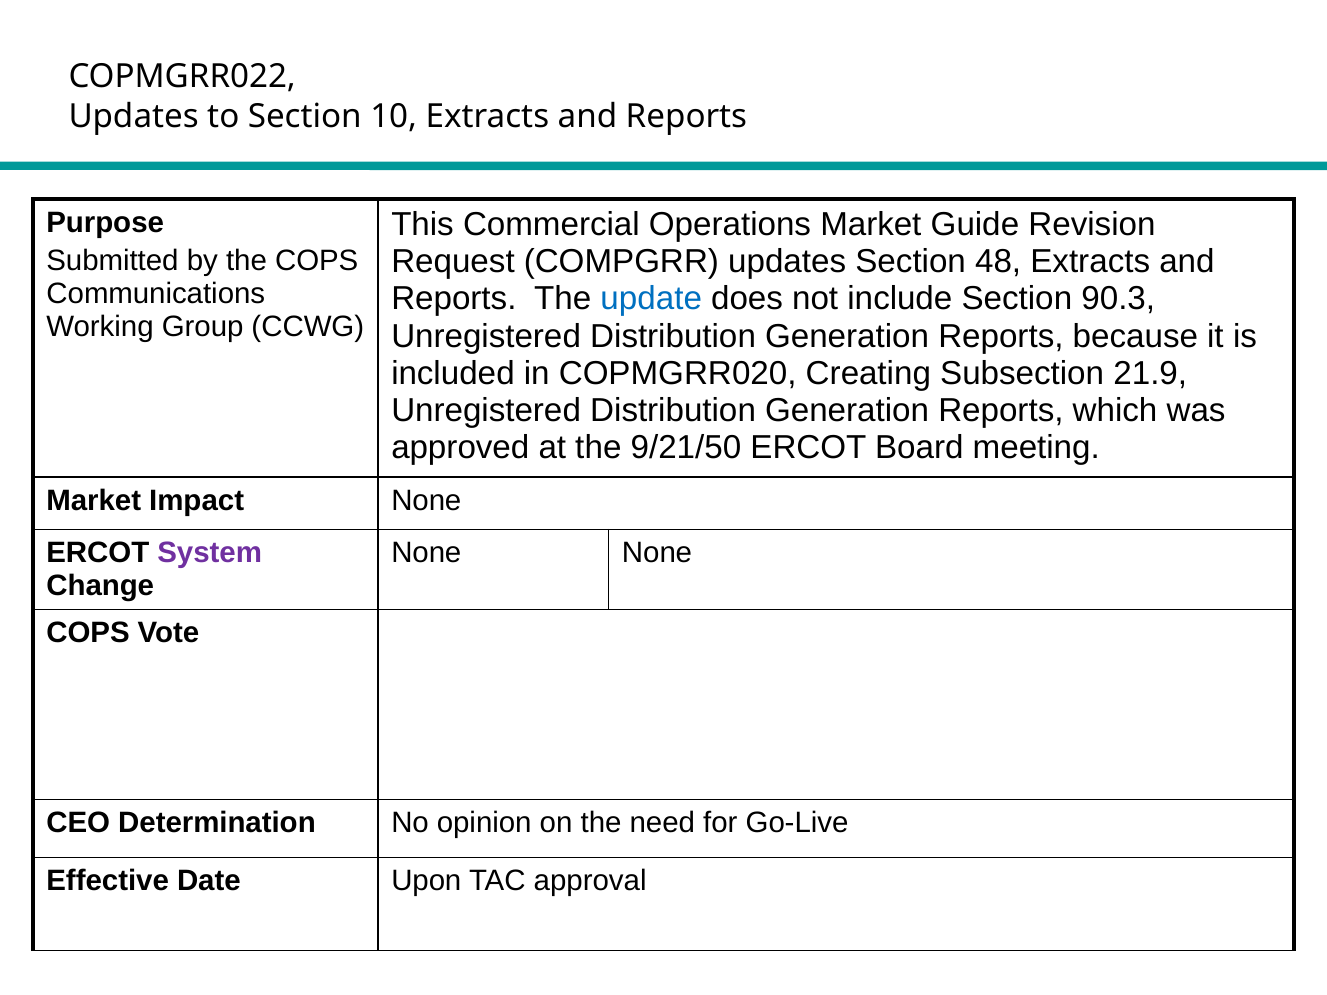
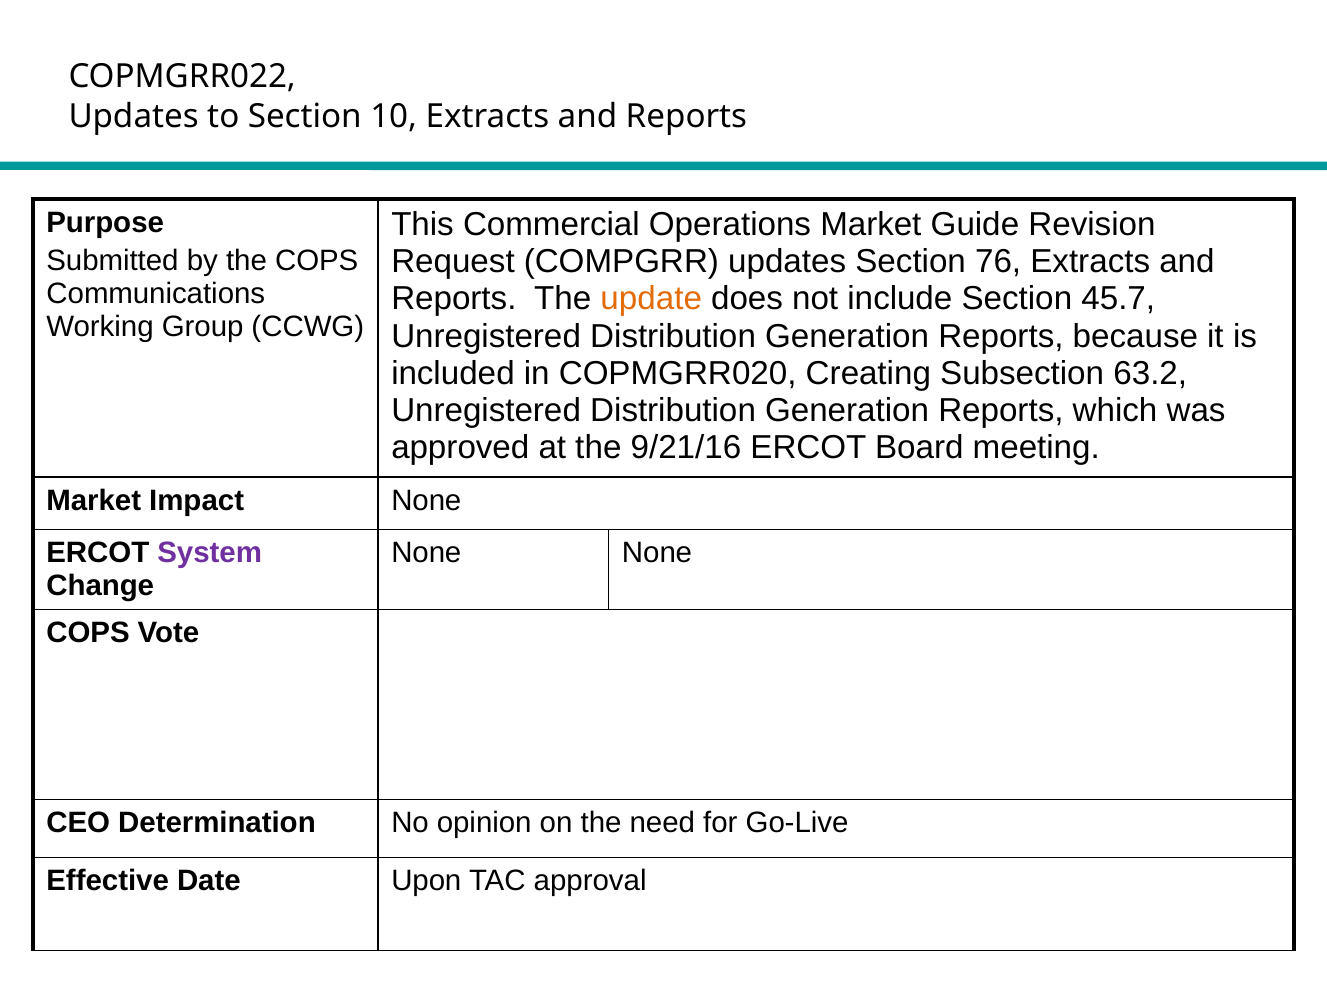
48: 48 -> 76 (998, 262)
update colour: blue -> orange (651, 299)
90.3: 90.3 -> 45.7 (1118, 299)
21.9: 21.9 -> 63.2 (1150, 373)
9/21/50: 9/21/50 -> 9/21/16 (686, 448)
